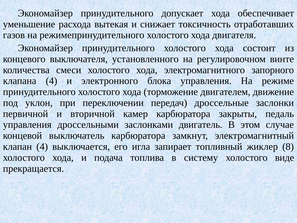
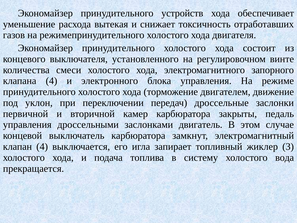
допускает: допускает -> устройств (182, 13)
8: 8 -> 3 (288, 146)
виде: виде -> вода (285, 157)
